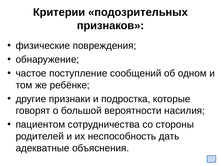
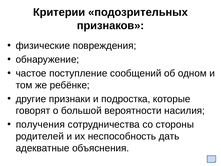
пациентом: пациентом -> получения (40, 124)
